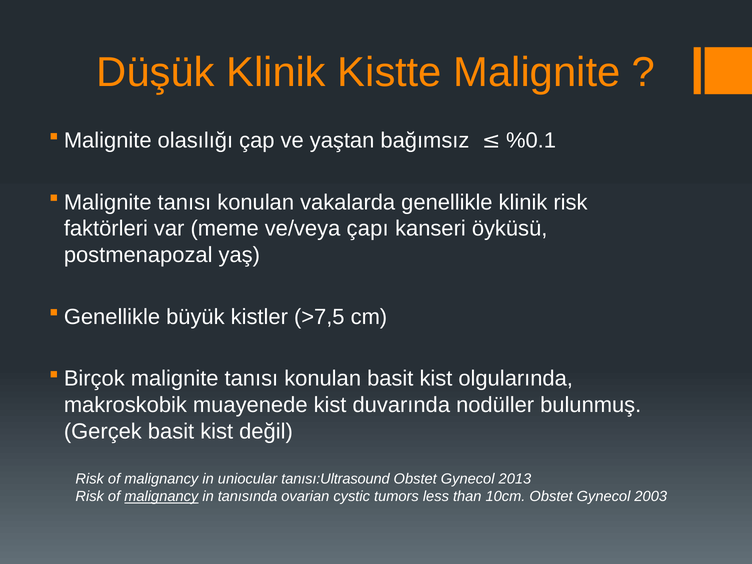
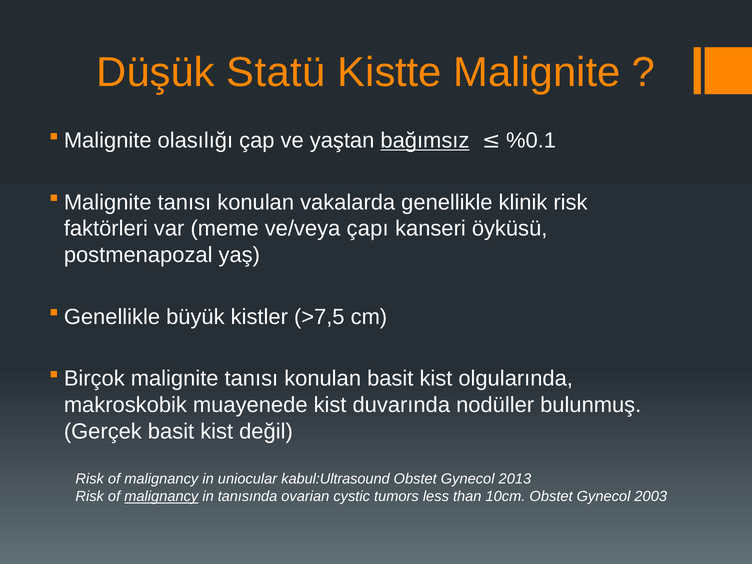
Düşük Klinik: Klinik -> Statü (276, 72)
bağımsız underline: none -> present (425, 141)
tanısı:Ultrasound: tanısı:Ultrasound -> kabul:Ultrasound (336, 479)
